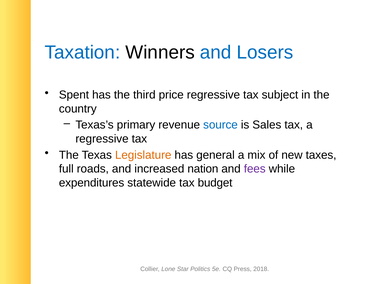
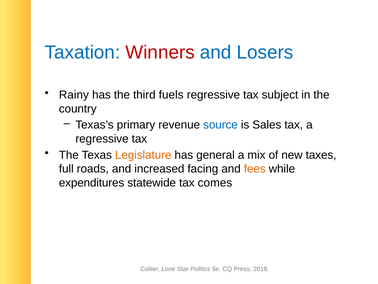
Winners colour: black -> red (160, 52)
Spent: Spent -> Rainy (74, 95)
price: price -> fuels (171, 95)
nation: nation -> facing (203, 169)
fees colour: purple -> orange (255, 169)
budget: budget -> comes (215, 182)
